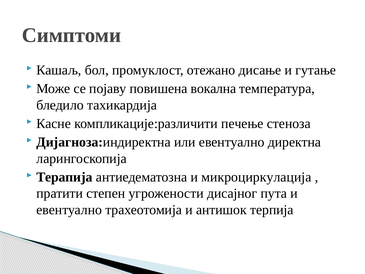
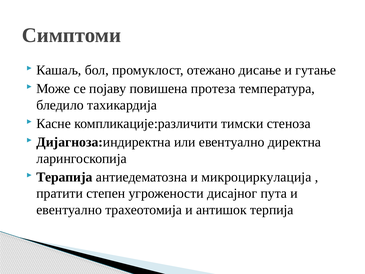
вокална: вокална -> протеза (213, 89)
печење: печење -> тимски (242, 123)
